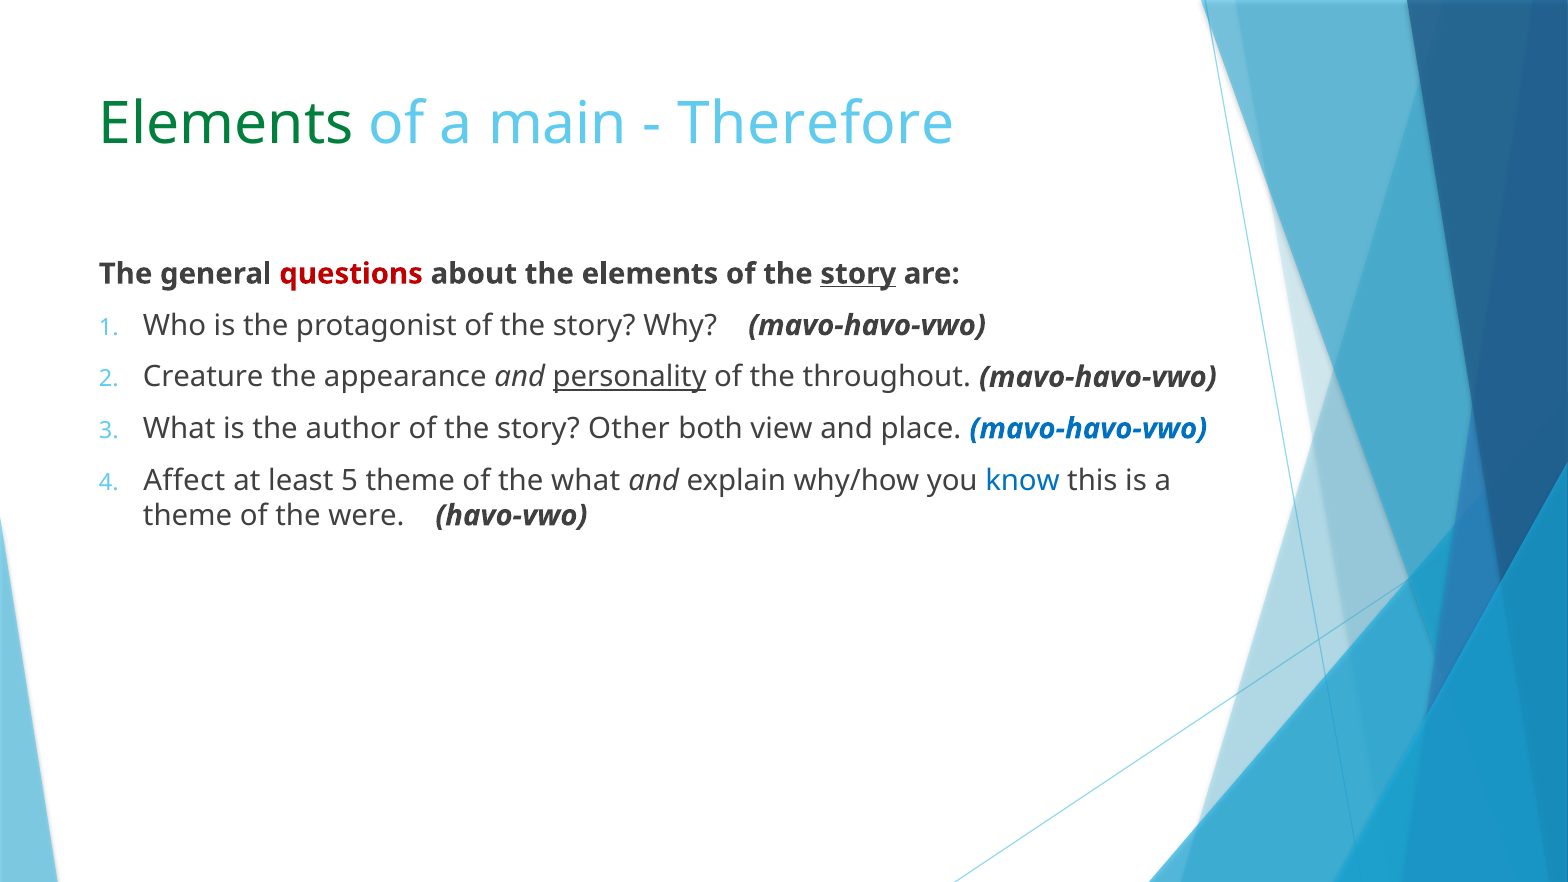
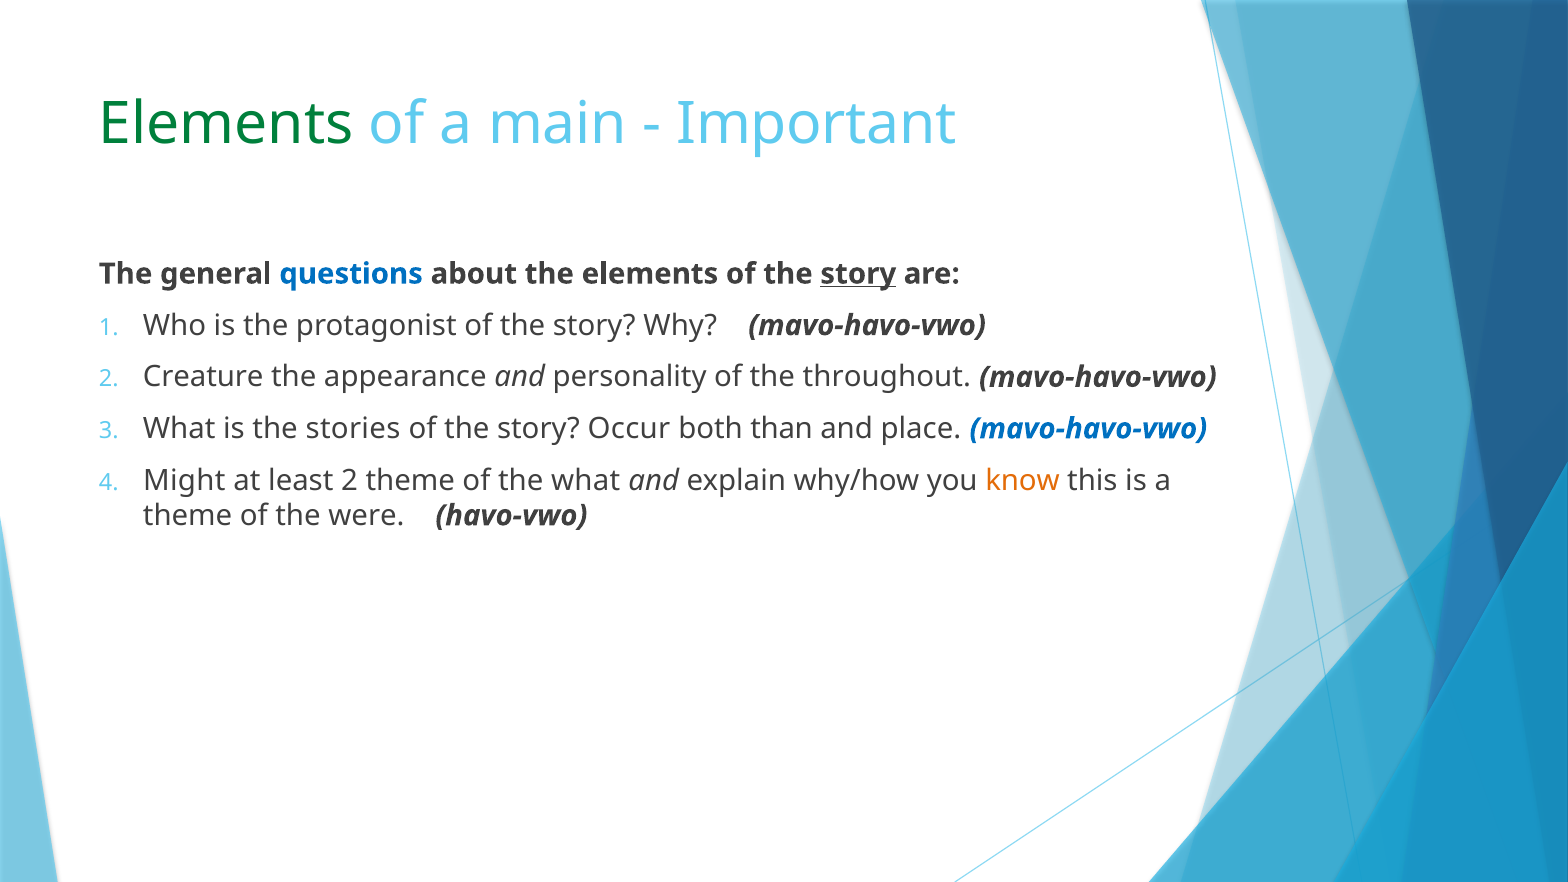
Therefore: Therefore -> Important (817, 124)
questions colour: red -> blue (351, 274)
personality underline: present -> none (630, 377)
author: author -> stories (353, 429)
Other: Other -> Occur (629, 429)
view: view -> than (782, 429)
Affect: Affect -> Might (184, 480)
least 5: 5 -> 2 (349, 480)
know colour: blue -> orange (1022, 480)
